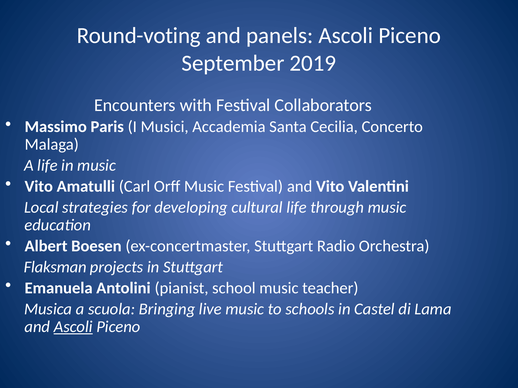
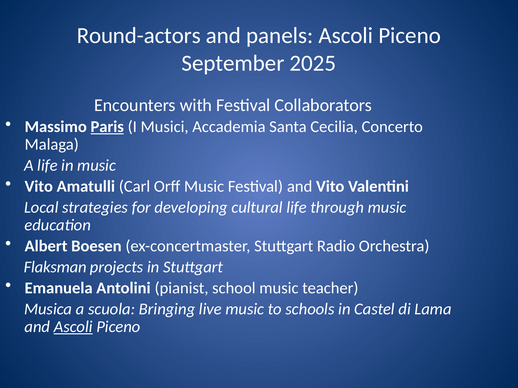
Round-voting: Round-voting -> Round-actors (139, 36)
2019: 2019 -> 2025 (313, 63)
Paris underline: none -> present (107, 127)
